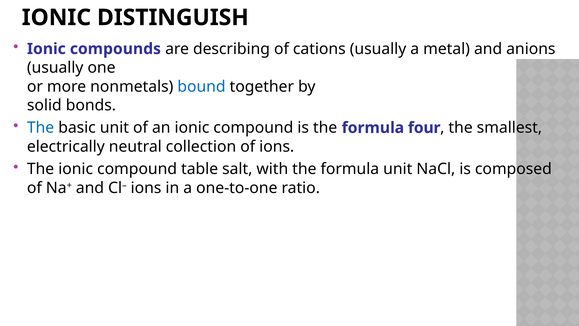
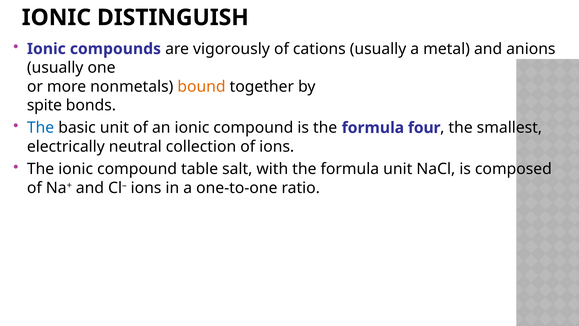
describing: describing -> vigorously (231, 49)
bound colour: blue -> orange (201, 86)
solid: solid -> spite (44, 105)
